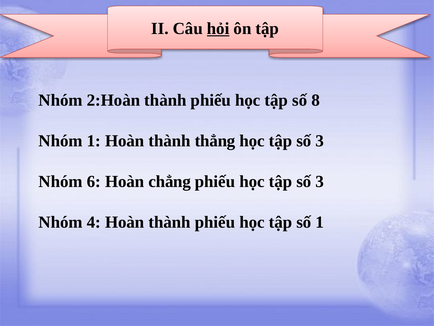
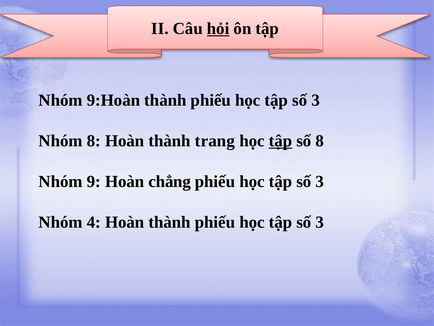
2:Hoàn: 2:Hoàn -> 9:Hoàn (113, 100)
8: 8 -> 3 (316, 100)
Nhóm 1: 1 -> 8 (94, 141)
thẳng: thẳng -> trang (215, 141)
tập underline: none -> present (281, 141)
3: 3 -> 8 (320, 141)
6: 6 -> 9 (94, 181)
1: 1 -> 3 (320, 222)
